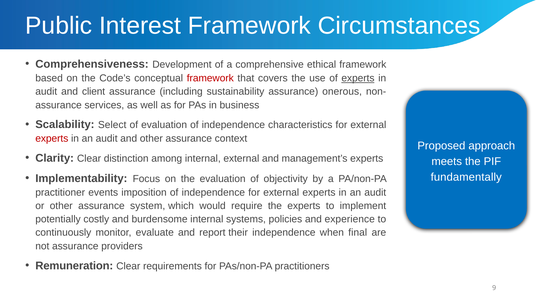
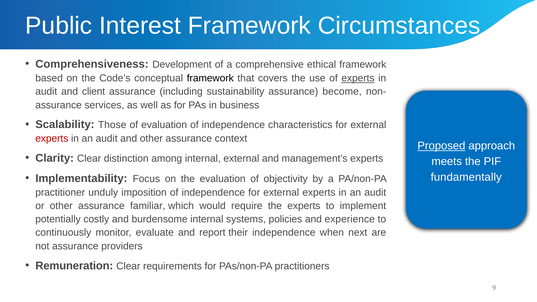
framework colour: red -> black (210, 78)
onerous: onerous -> become (342, 92)
Select: Select -> Those (112, 125)
Proposed underline: none -> present (441, 146)
events: events -> unduly (103, 192)
system: system -> familiar (148, 206)
final: final -> next (358, 233)
